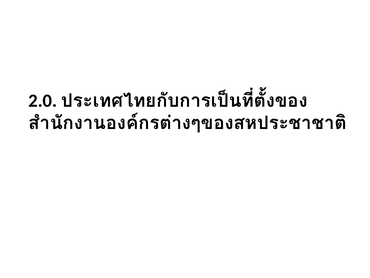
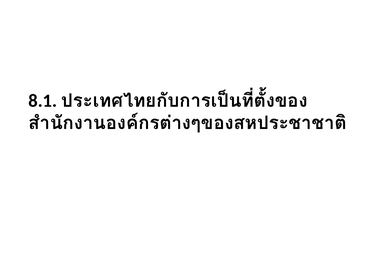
2.0: 2.0 -> 8.1 (43, 101)
